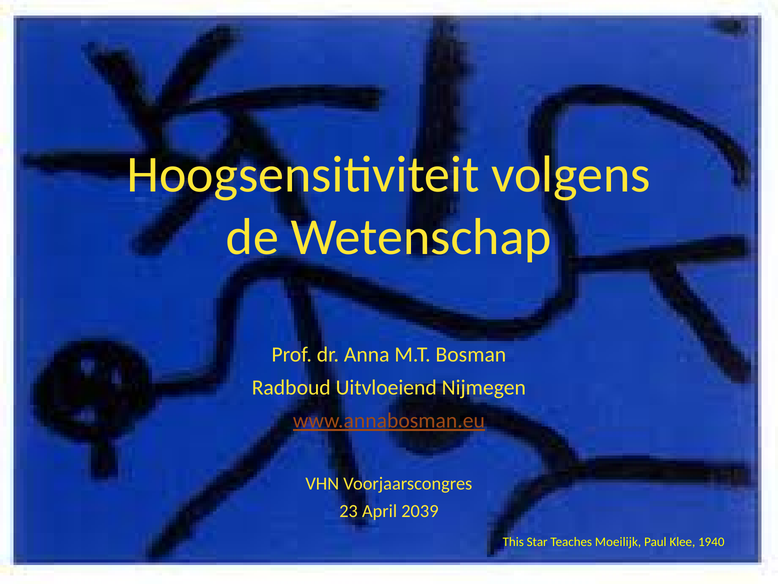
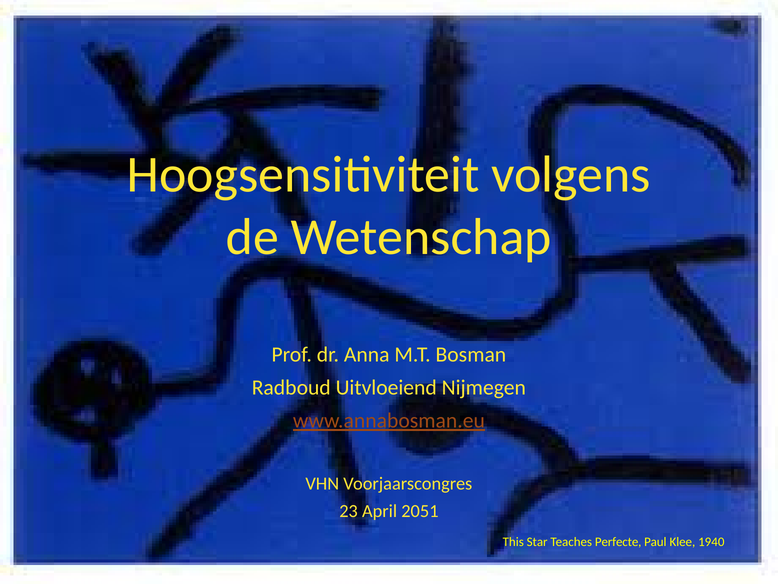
2039: 2039 -> 2051 (420, 511)
Moeilijk: Moeilijk -> Perfecte (618, 542)
